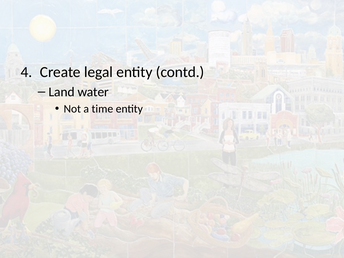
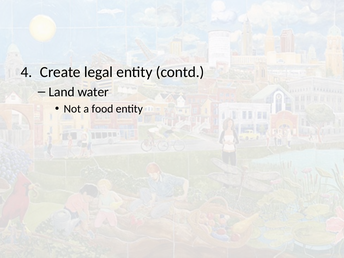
time: time -> food (102, 109)
